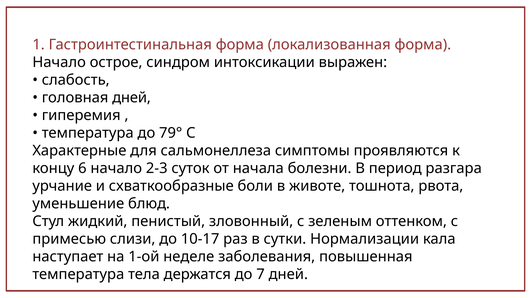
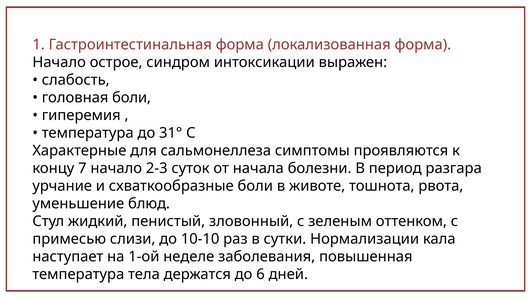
головная дней: дней -> боли (132, 98)
79°: 79° -> 31° (171, 133)
6: 6 -> 7 (82, 169)
10-17: 10-17 -> 10-10 (200, 240)
7: 7 -> 6 (261, 275)
